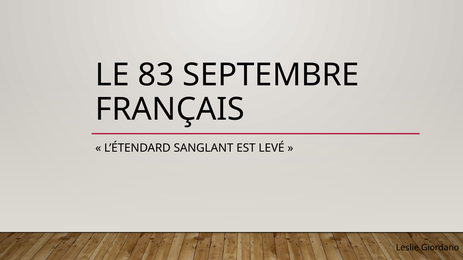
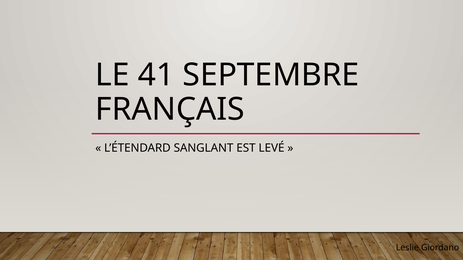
83: 83 -> 41 (156, 75)
